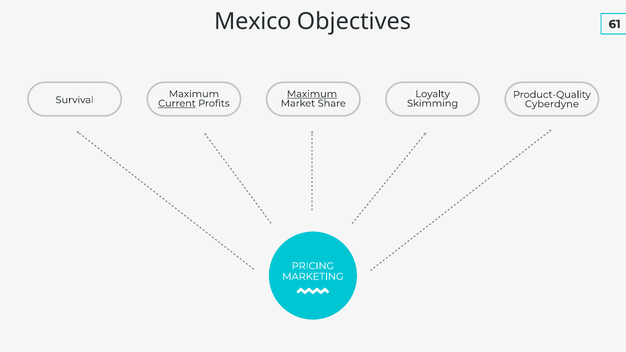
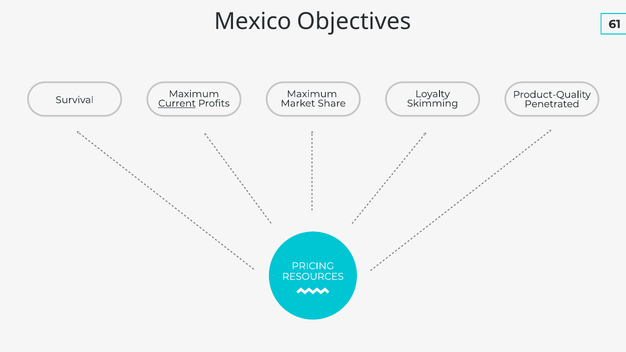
Maximum underline: present -> none (312, 94)
Cyberdyne: Cyberdyne -> Penetrated (552, 104)
MARKETING: MARKETING -> RESOURCES (313, 277)
